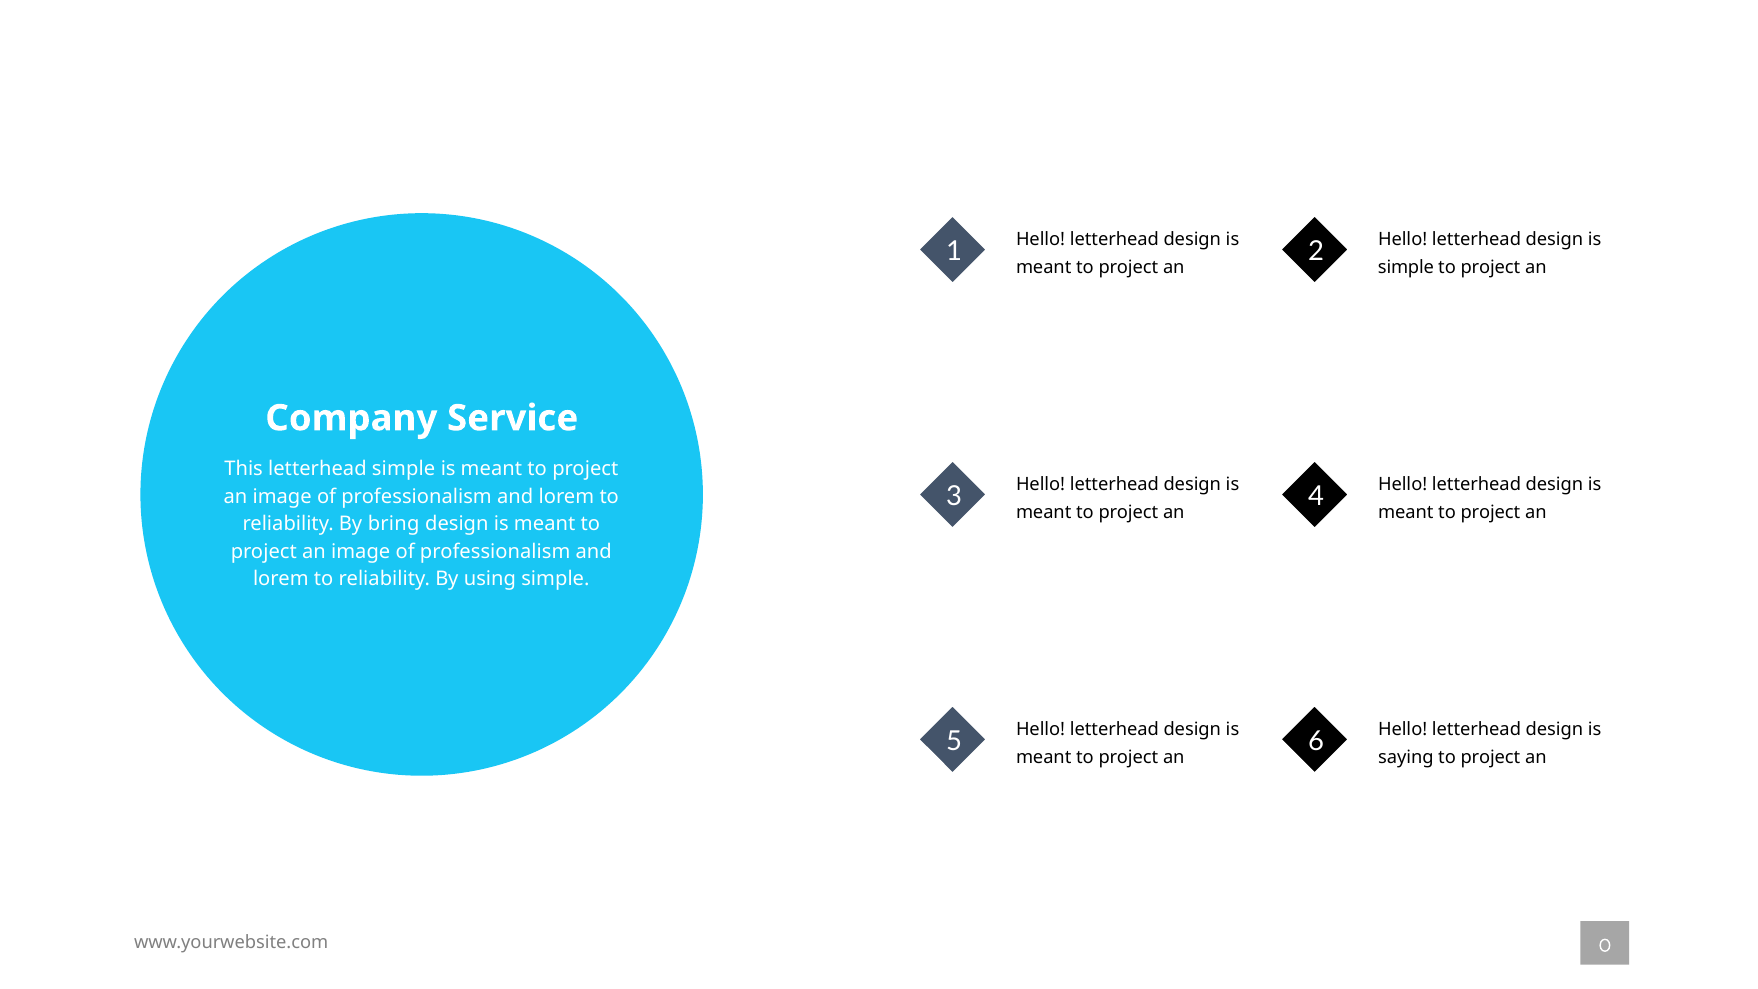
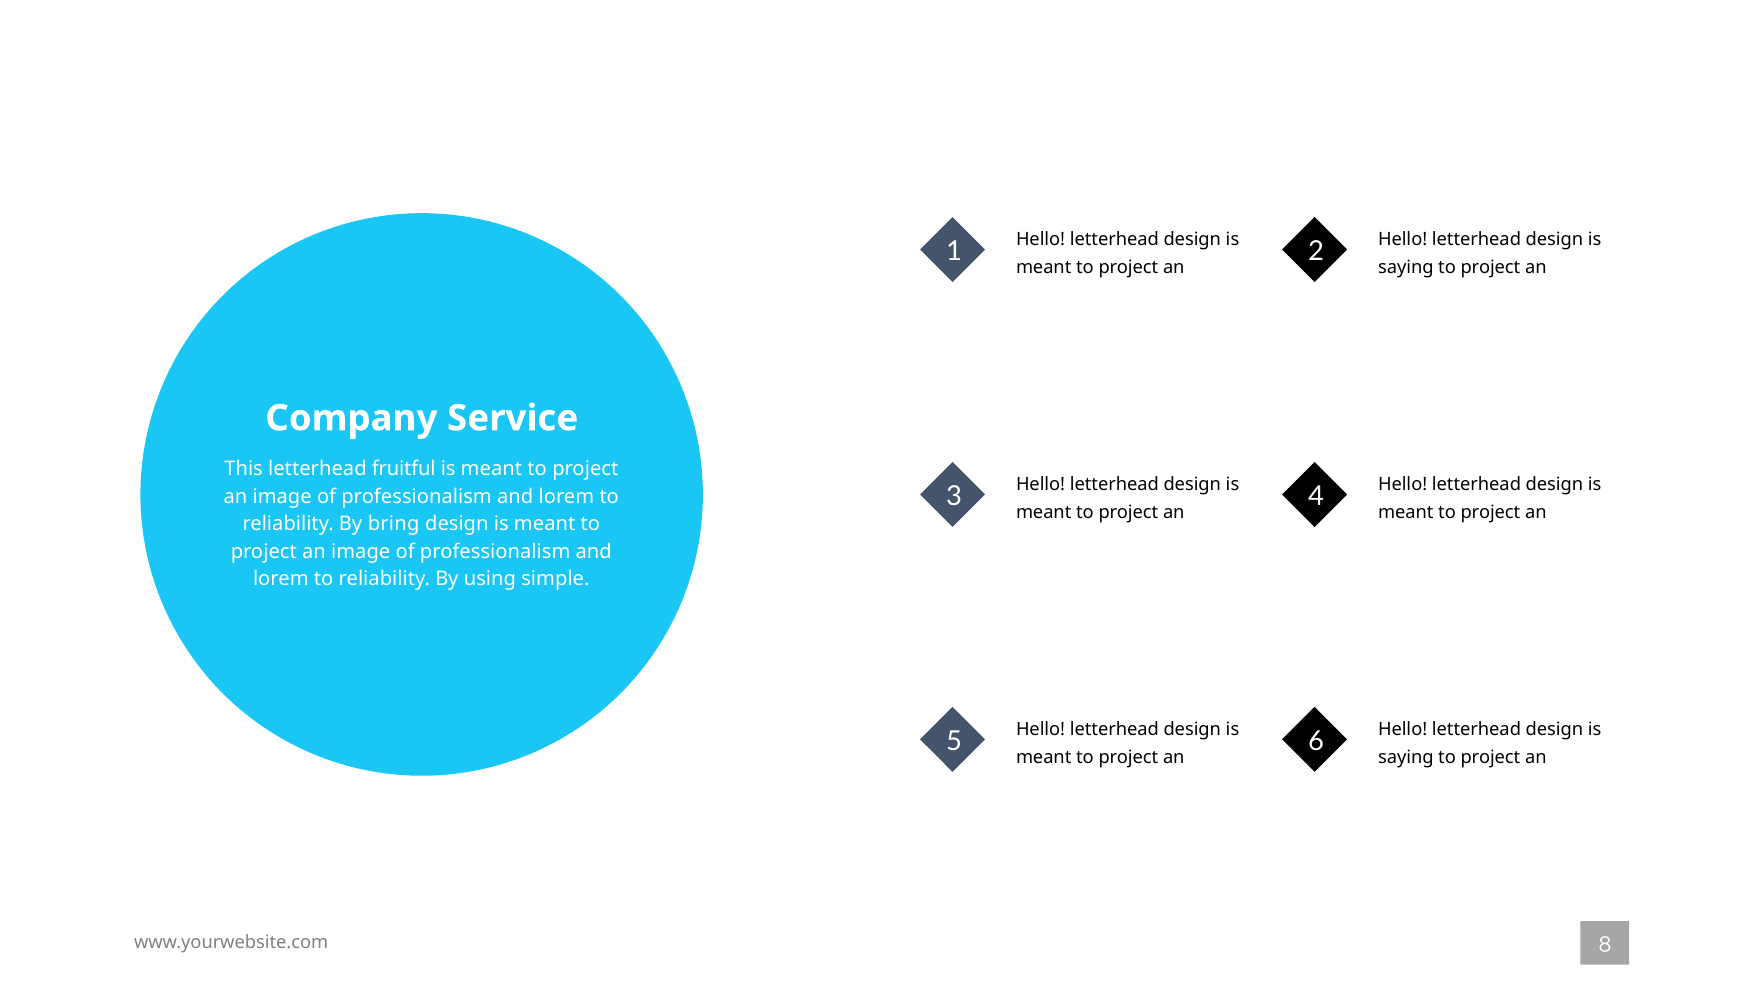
simple: simple -> saying (1406, 267)
letterhead simple: simple -> fruitful (404, 469)
0: 0 -> 8 (1605, 944)
